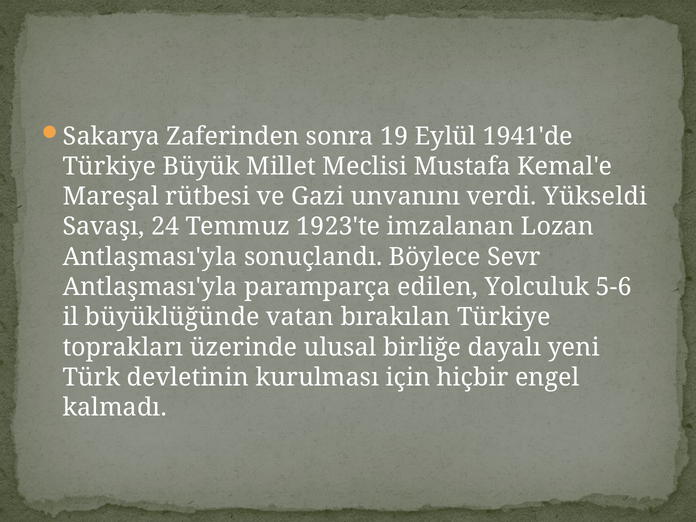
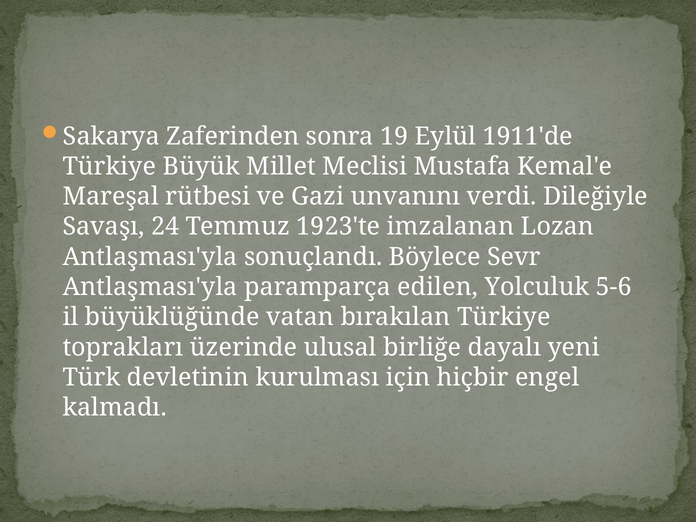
1941'de: 1941'de -> 1911'de (528, 136)
Yükseldi: Yükseldi -> Dileğiyle (595, 197)
